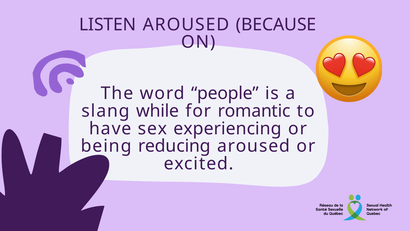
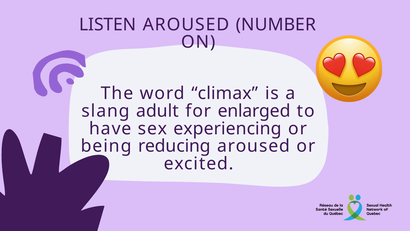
BECAUSE: BECAUSE -> NUMBER (276, 25)
people: people -> climax (225, 93)
while: while -> adult (158, 111)
romantic: romantic -> enlarged (254, 111)
